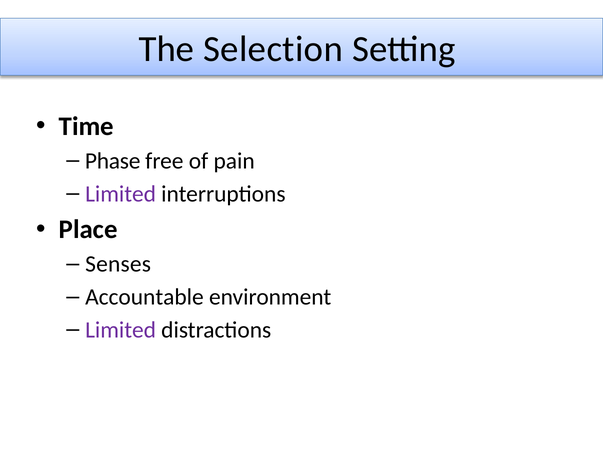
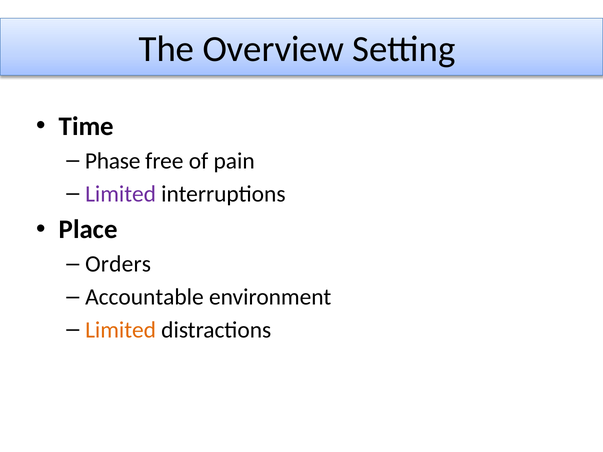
Selection: Selection -> Overview (273, 49)
Senses: Senses -> Orders (118, 264)
Limited colour: purple -> orange (121, 330)
